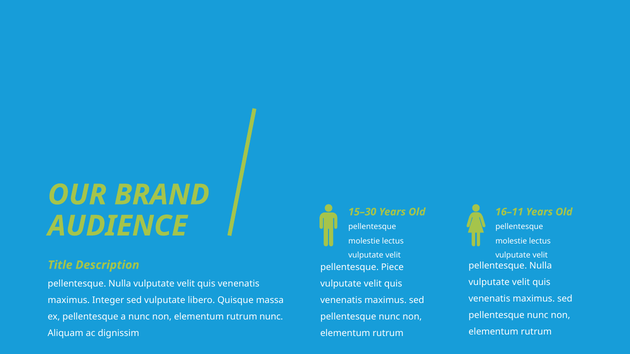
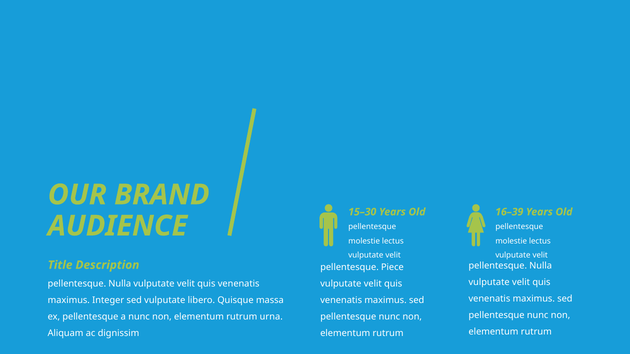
16–11: 16–11 -> 16–39 (509, 212)
rutrum nunc: nunc -> urna (271, 317)
